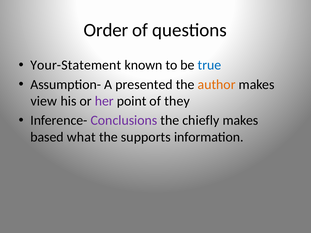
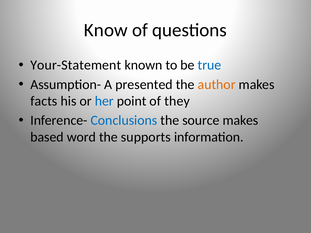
Order: Order -> Know (106, 30)
view: view -> facts (44, 101)
her colour: purple -> blue (104, 101)
Conclusions colour: purple -> blue (124, 121)
chiefly: chiefly -> source (201, 121)
what: what -> word (81, 137)
